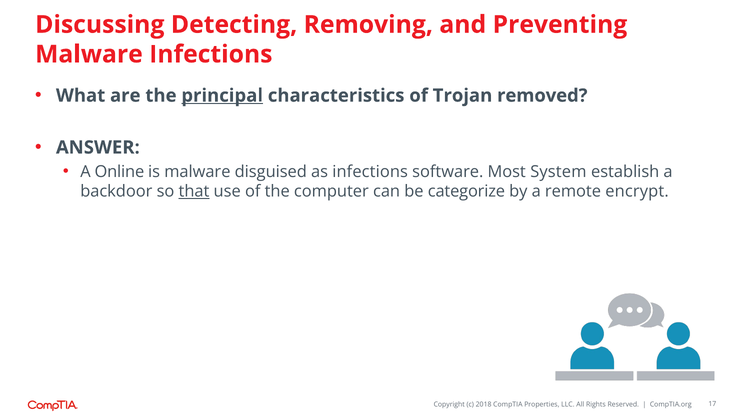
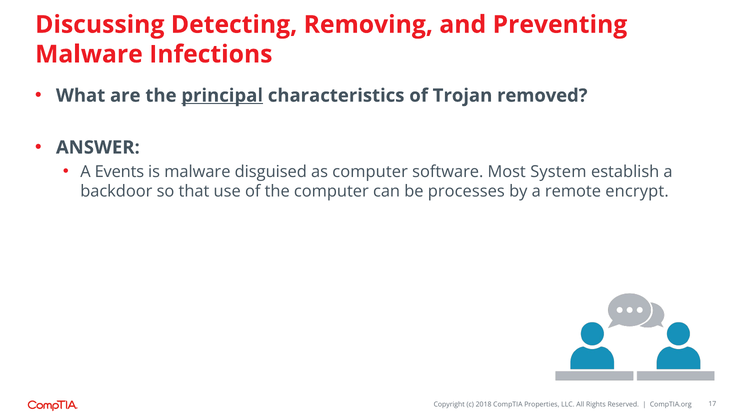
Online: Online -> Events (119, 172)
as infections: infections -> computer (370, 172)
that underline: present -> none (194, 191)
categorize: categorize -> processes (466, 191)
